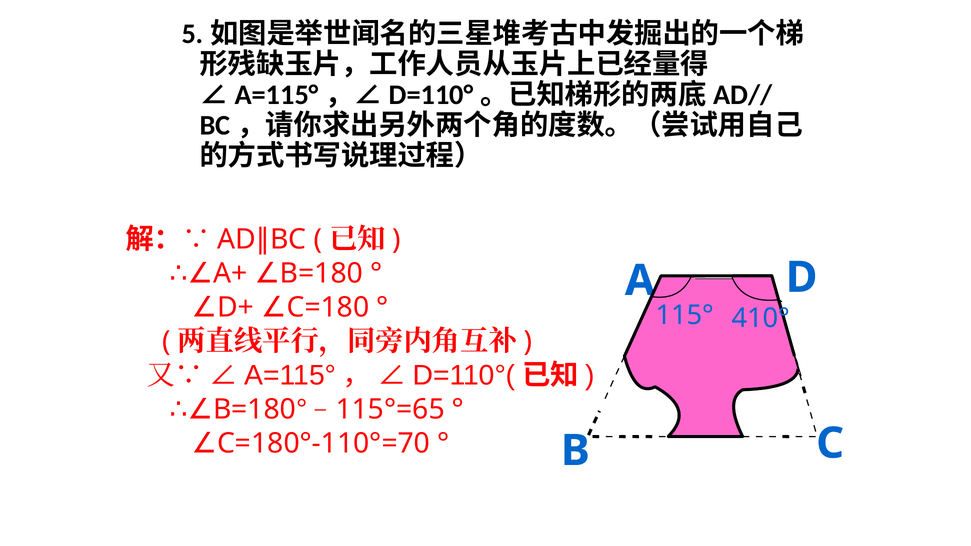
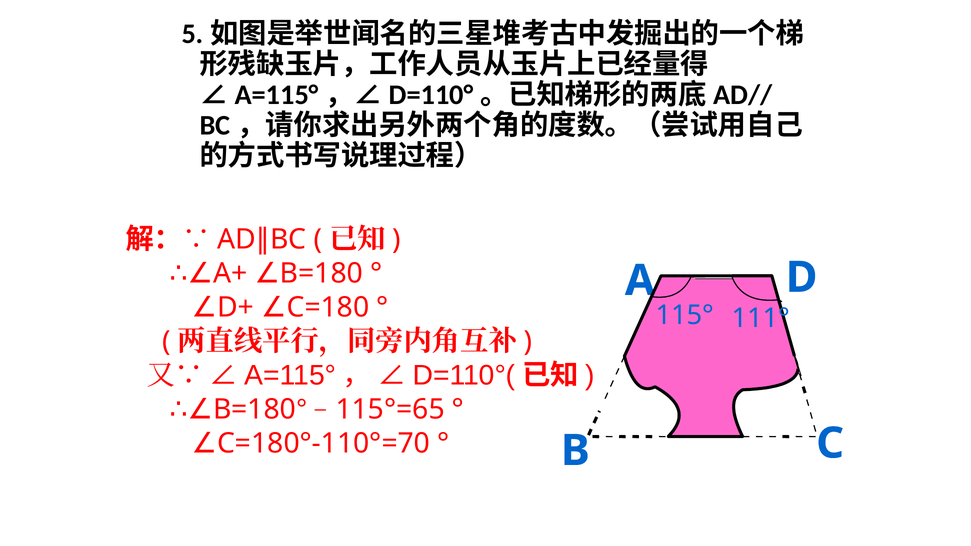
410°: 410° -> 111° (761, 318)
